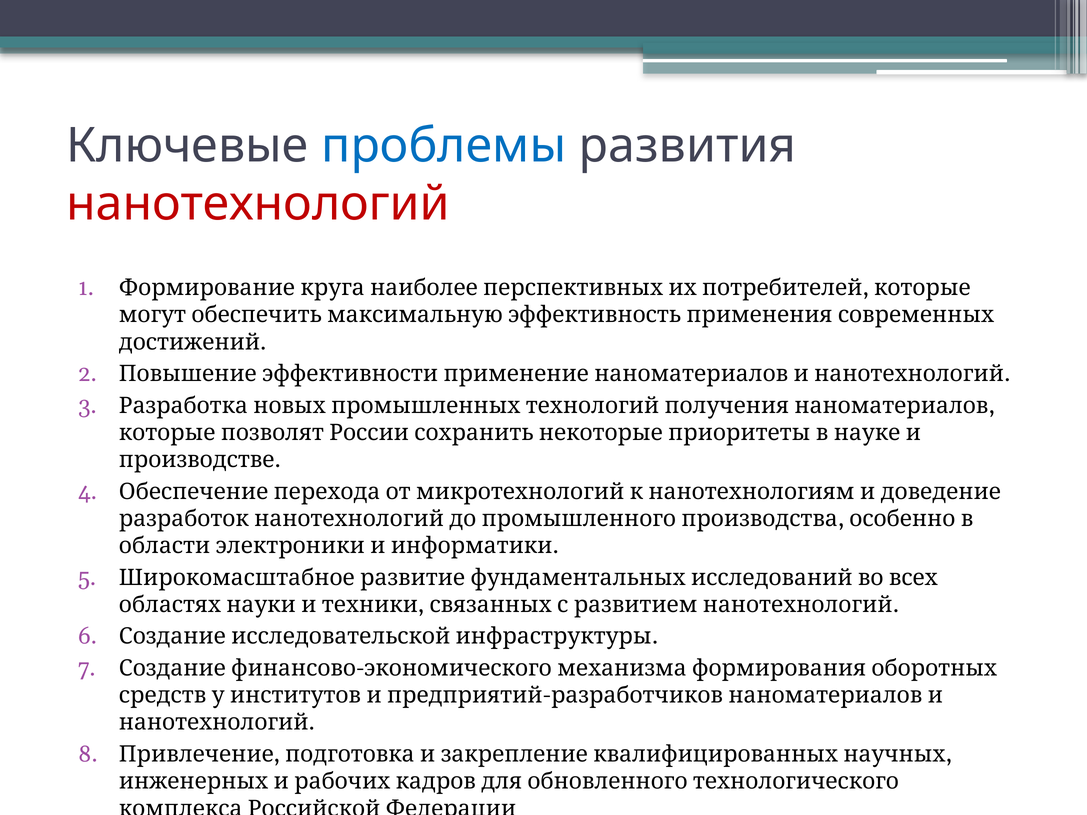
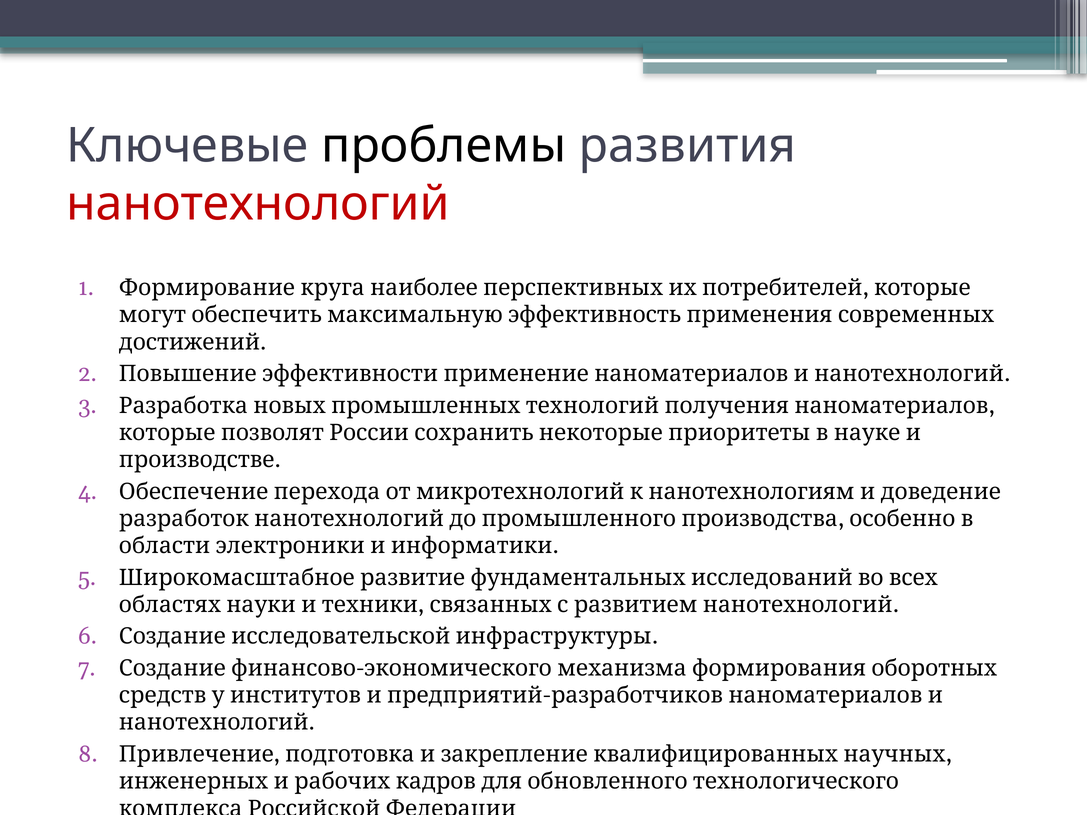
проблемы colour: blue -> black (444, 146)
